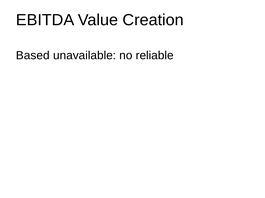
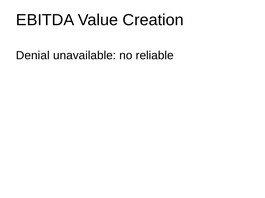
Based: Based -> Denial (33, 56)
